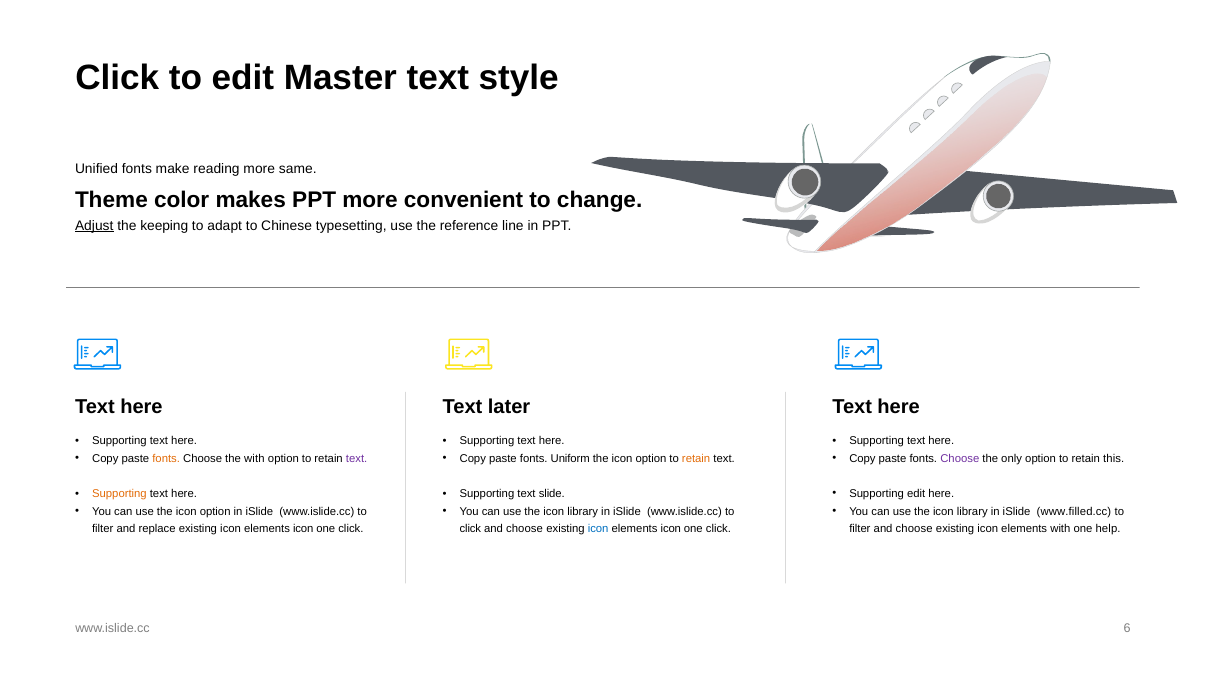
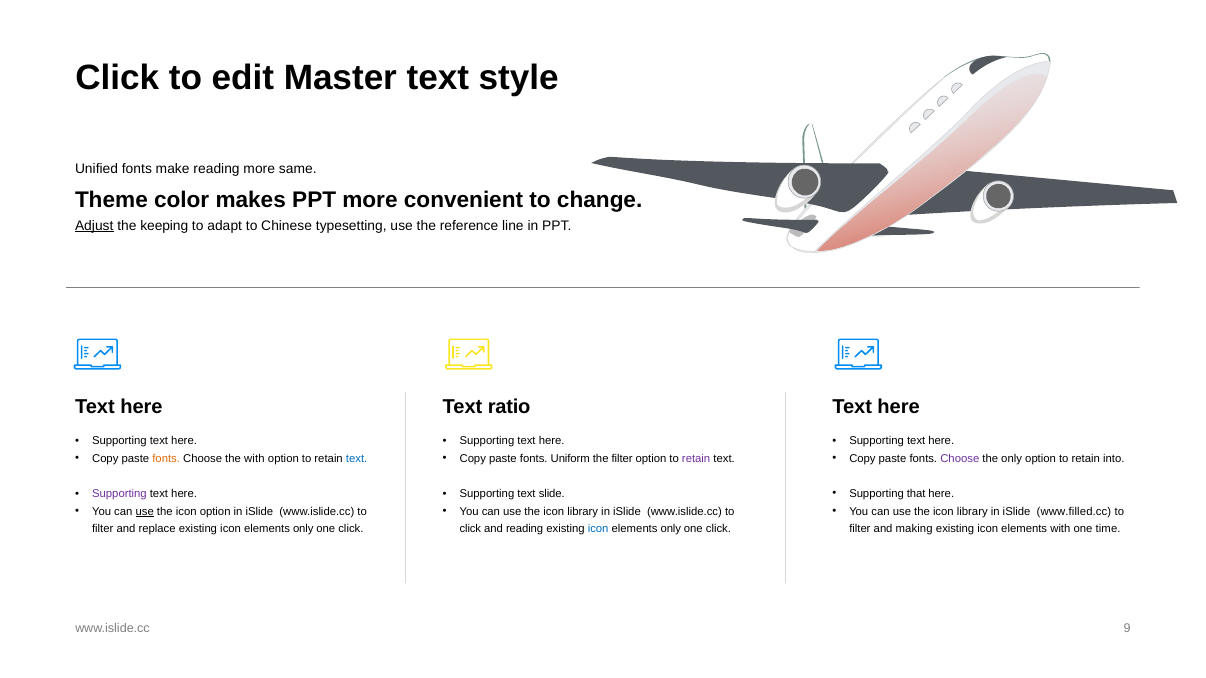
later: later -> ratio (509, 407)
text colour: purple -> blue (357, 459)
icon: icon -> filter (622, 459)
retain colour: orange -> purple (696, 459)
this: this -> into (1114, 459)
Supporting colour: orange -> purple (119, 494)
Supporting edit: edit -> that (916, 494)
use underline: none -> present (145, 512)
icon: icon -> only (303, 529)
choose: choose -> reading (525, 529)
icon: icon -> only (671, 529)
filter and choose: choose -> making (914, 529)
help: help -> time (1108, 529)
6: 6 -> 9 (1127, 628)
